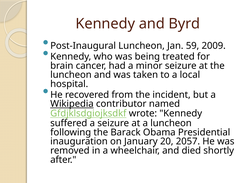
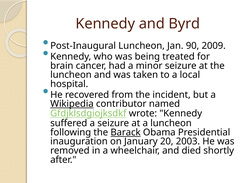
59: 59 -> 90 (193, 46)
Barack underline: none -> present (126, 132)
2057: 2057 -> 2003 (188, 141)
